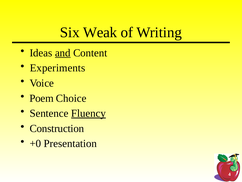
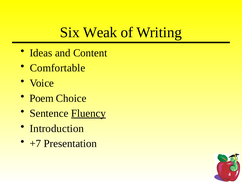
and underline: present -> none (63, 53)
Experiments: Experiments -> Comfortable (58, 68)
Construction: Construction -> Introduction (57, 128)
+0: +0 -> +7 (35, 143)
